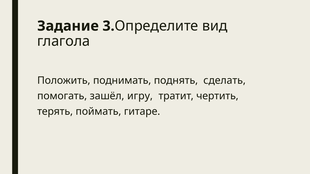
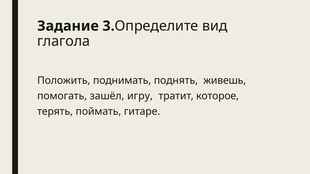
сделать: сделать -> живешь (225, 81)
чертить: чертить -> которое (217, 96)
